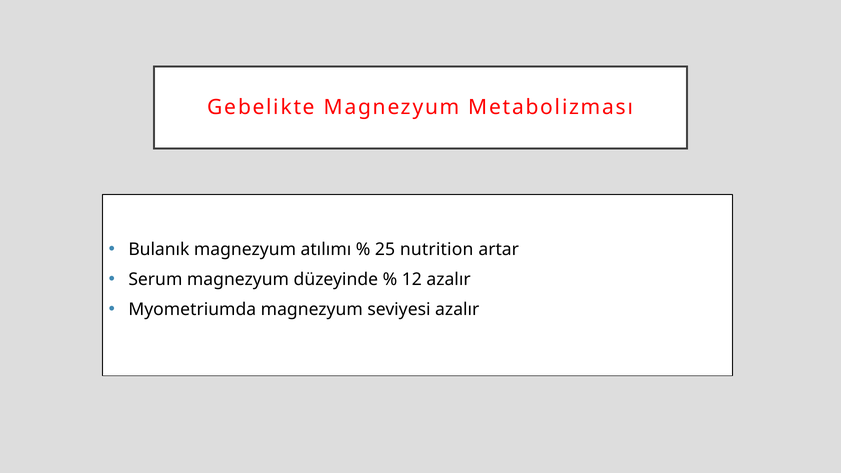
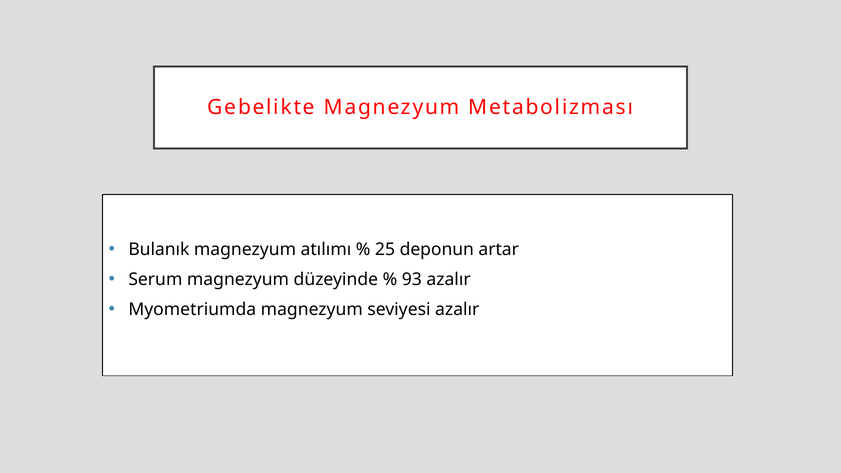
nutrition: nutrition -> deponun (437, 250)
12: 12 -> 93 (412, 279)
